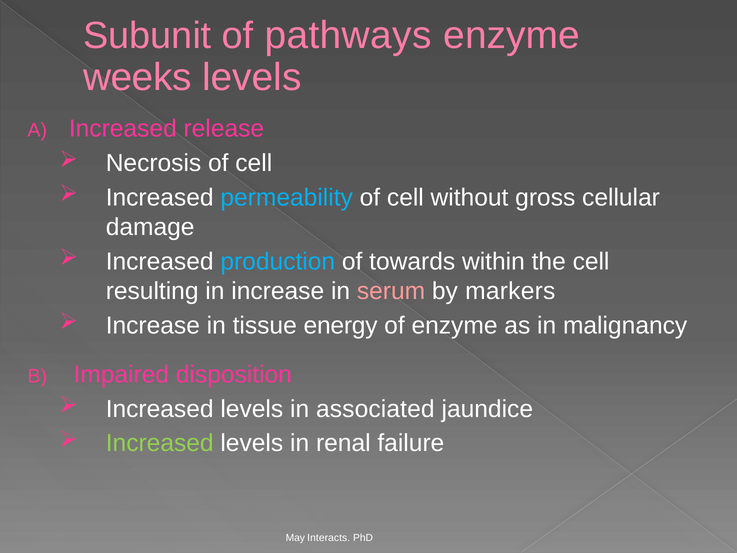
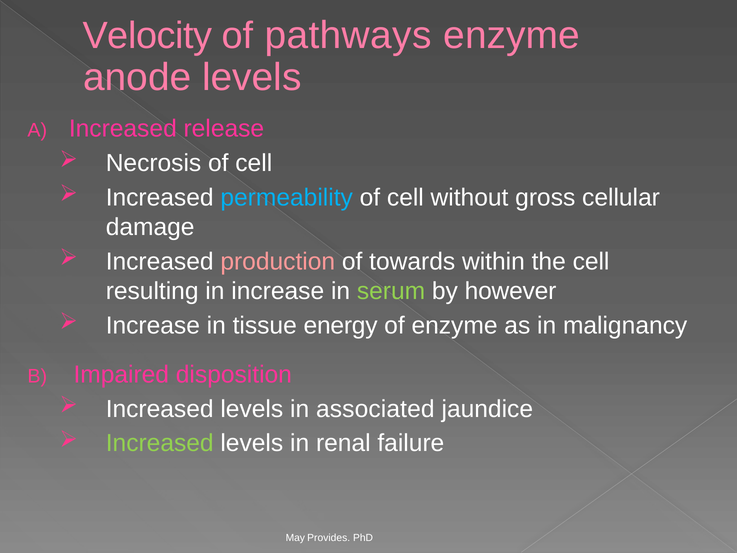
Subunit: Subunit -> Velocity (147, 36)
weeks: weeks -> anode (137, 77)
production colour: light blue -> pink (278, 261)
serum colour: pink -> light green (391, 291)
markers: markers -> however (511, 291)
Interacts: Interacts -> Provides (329, 538)
